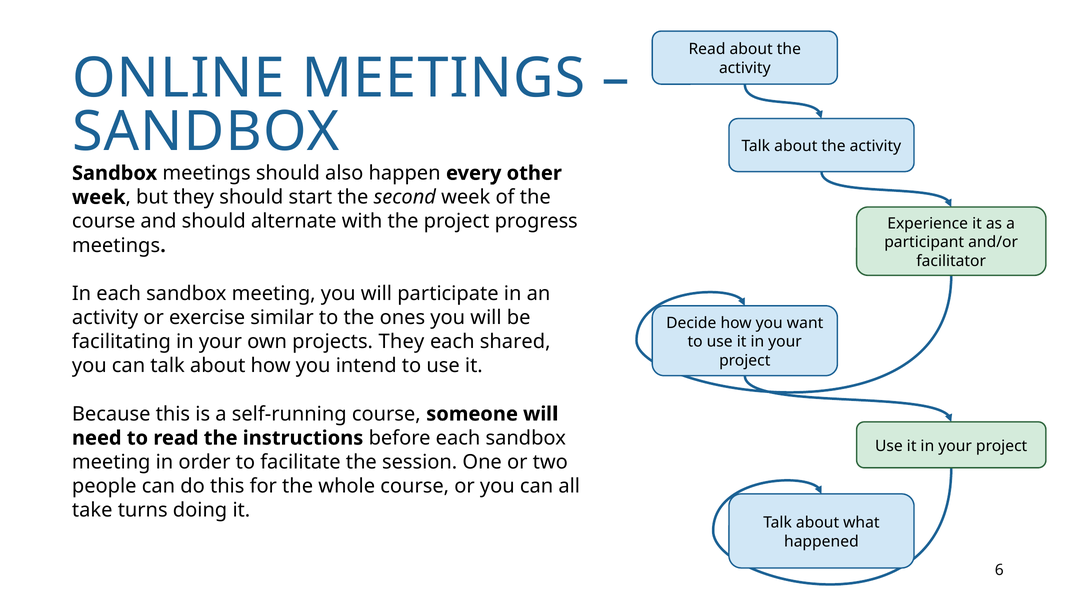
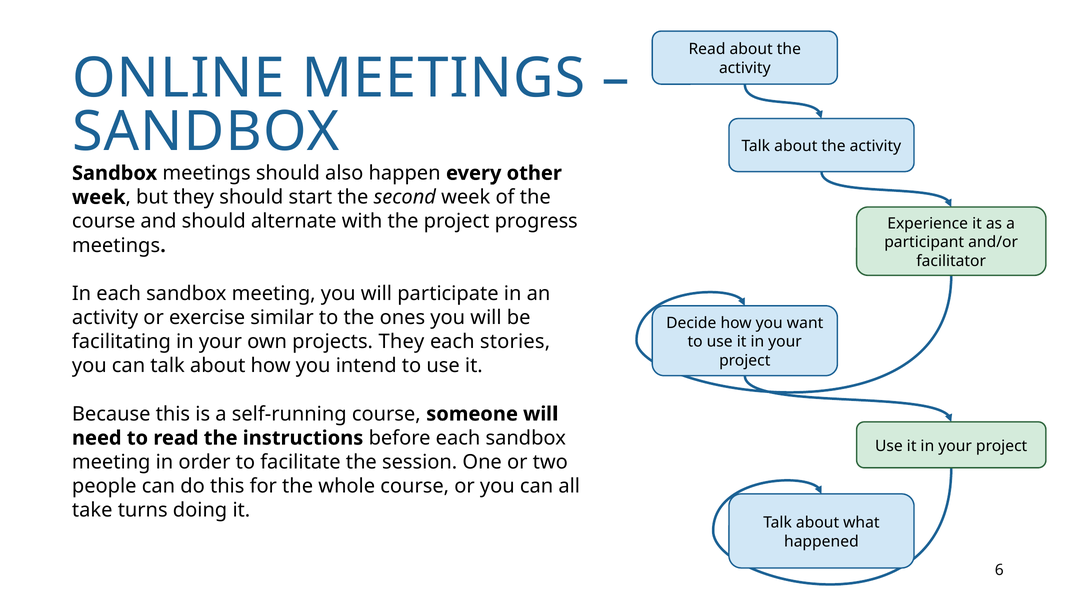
shared: shared -> stories (515, 342)
